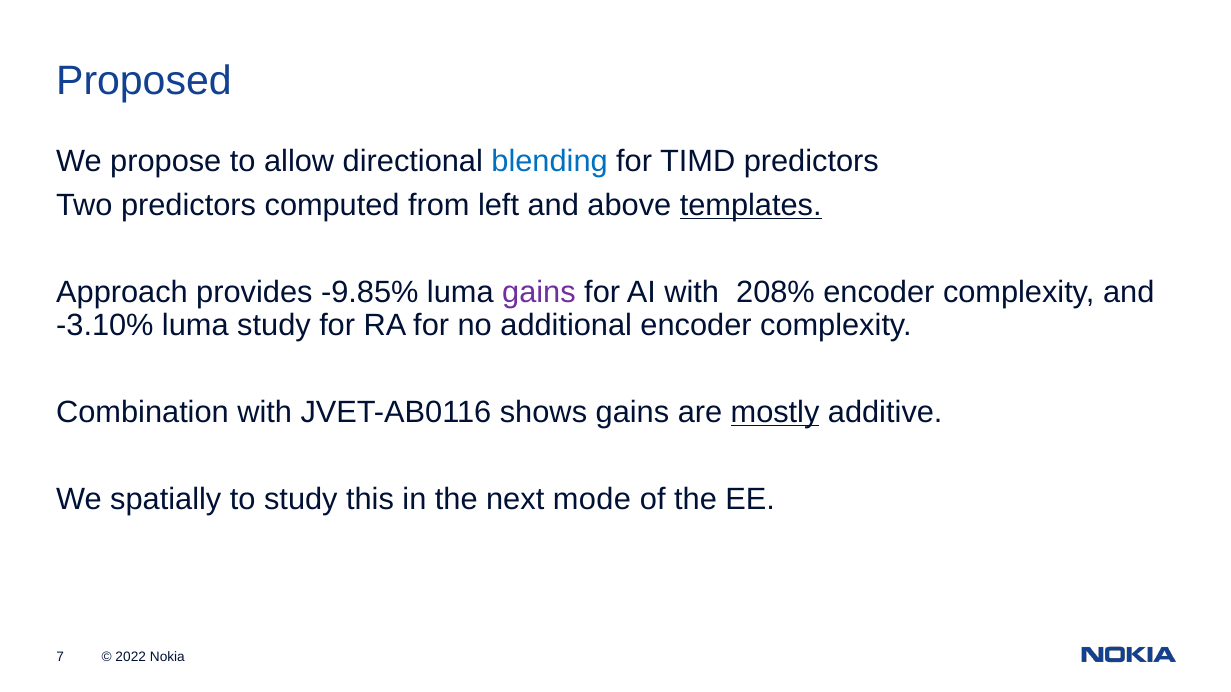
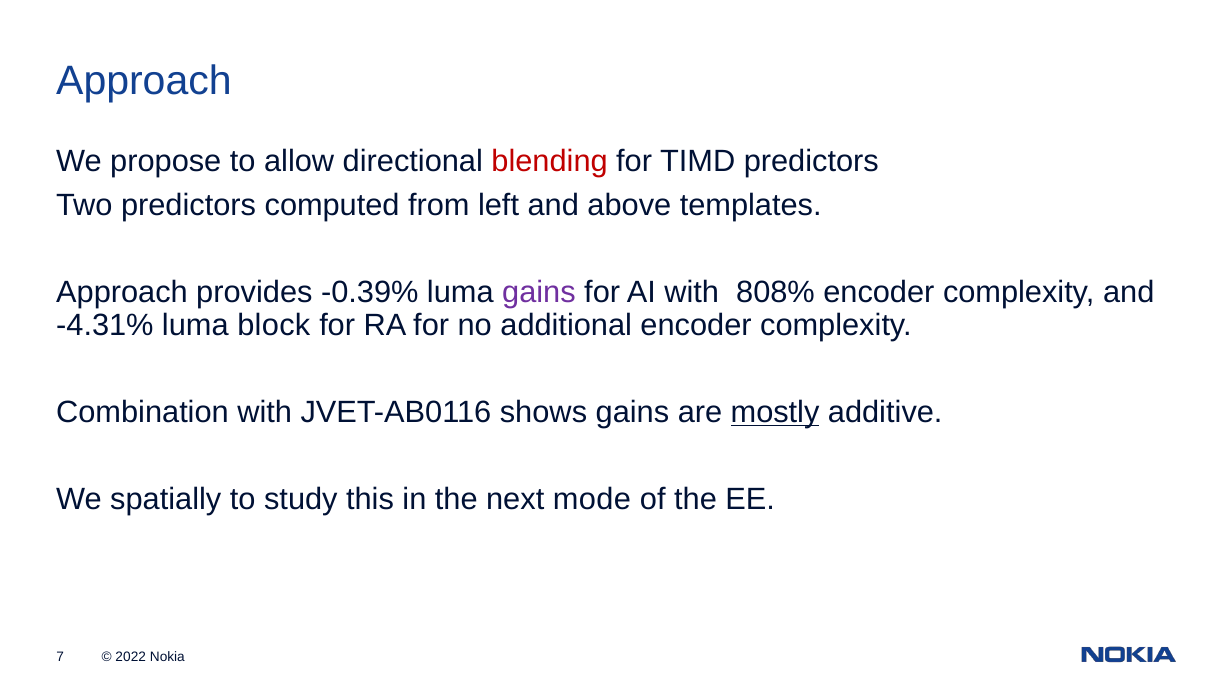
Proposed: Proposed -> Approach (144, 81)
blending colour: blue -> red (550, 162)
templates underline: present -> none (751, 205)
-9.85%: -9.85% -> -0.39% (370, 292)
208%: 208% -> 808% (775, 292)
-3.10%: -3.10% -> -4.31% (105, 326)
luma study: study -> block (274, 326)
